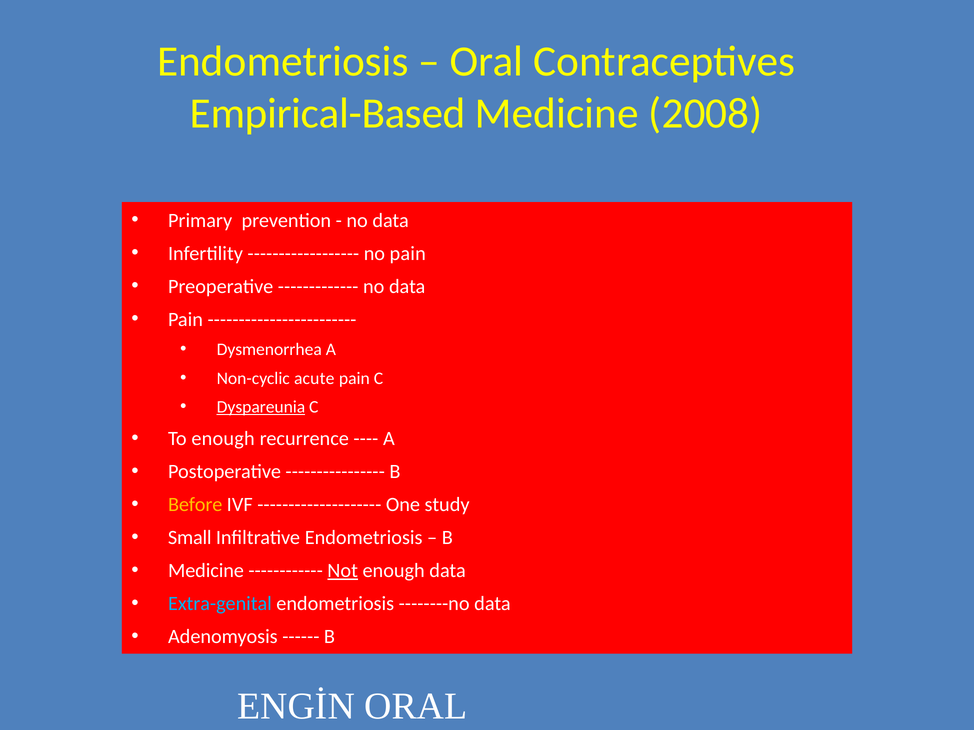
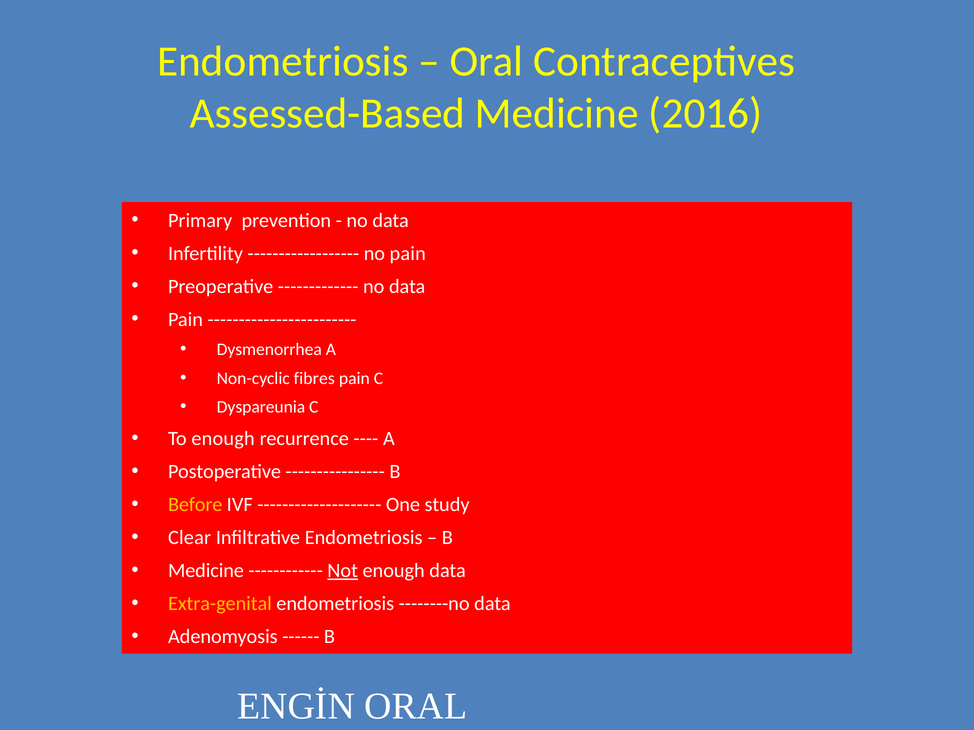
Empirical-Based: Empirical-Based -> Assessed-Based (327, 113)
2008: 2008 -> 2016 (705, 113)
acute: acute -> fibres (314, 379)
Dyspareunia underline: present -> none (261, 407)
Small: Small -> Clear (190, 538)
Extra-genital colour: light blue -> yellow (220, 604)
